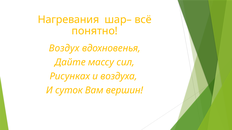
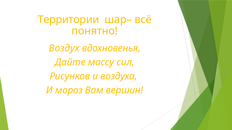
Нагревания: Нагревания -> Территории (68, 20)
Рисунках: Рисунках -> Рисунков (70, 76)
суток: суток -> мороз (69, 91)
